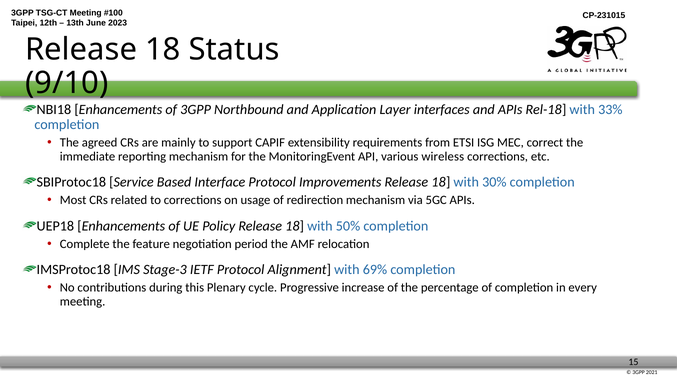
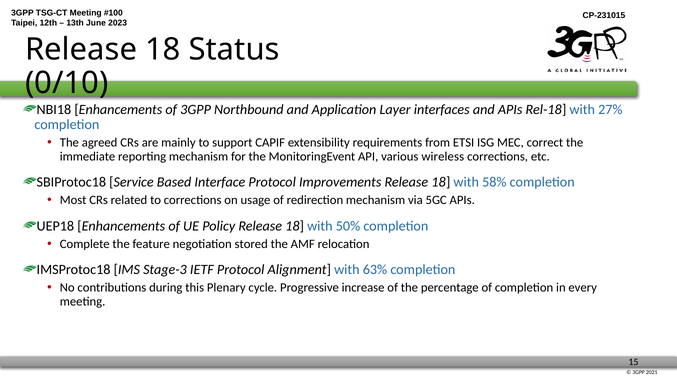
9/10: 9/10 -> 0/10 (67, 83)
33%: 33% -> 27% (610, 109)
30%: 30% -> 58% (494, 182)
period: period -> stored (251, 244)
69%: 69% -> 63% (375, 270)
